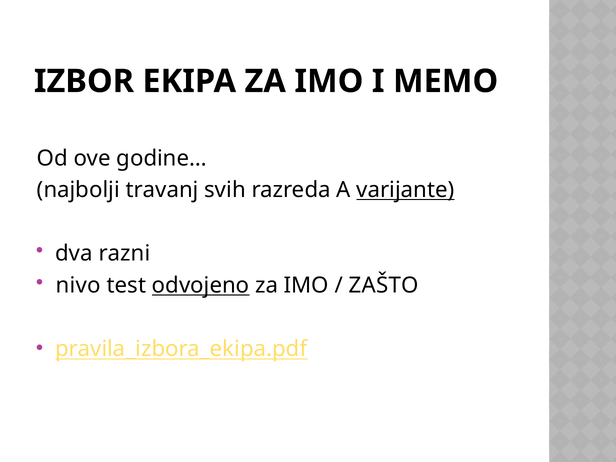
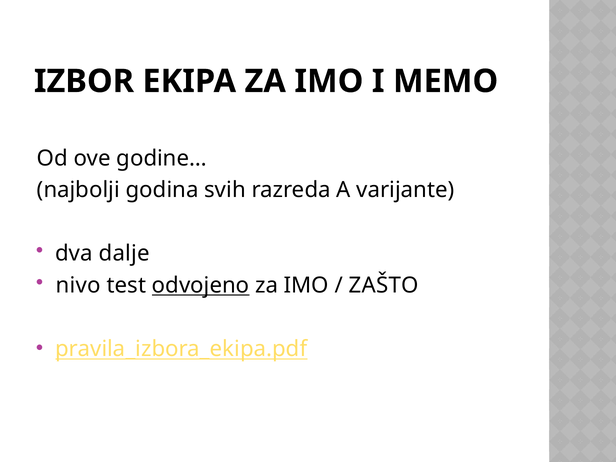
travanj: travanj -> godina (162, 190)
varijante underline: present -> none (405, 190)
razni: razni -> dalje (124, 254)
